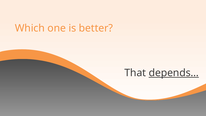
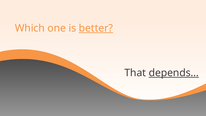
better underline: none -> present (96, 28)
